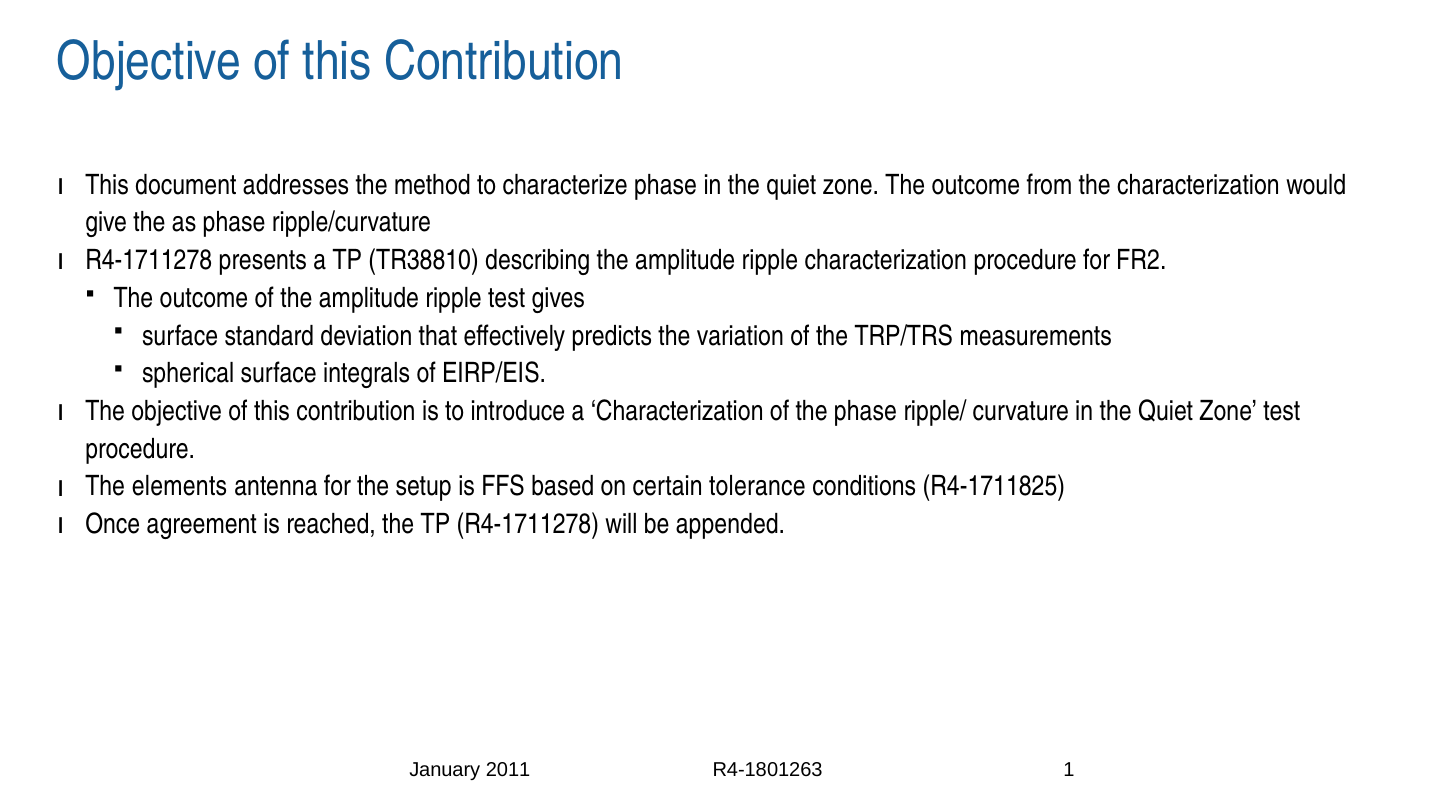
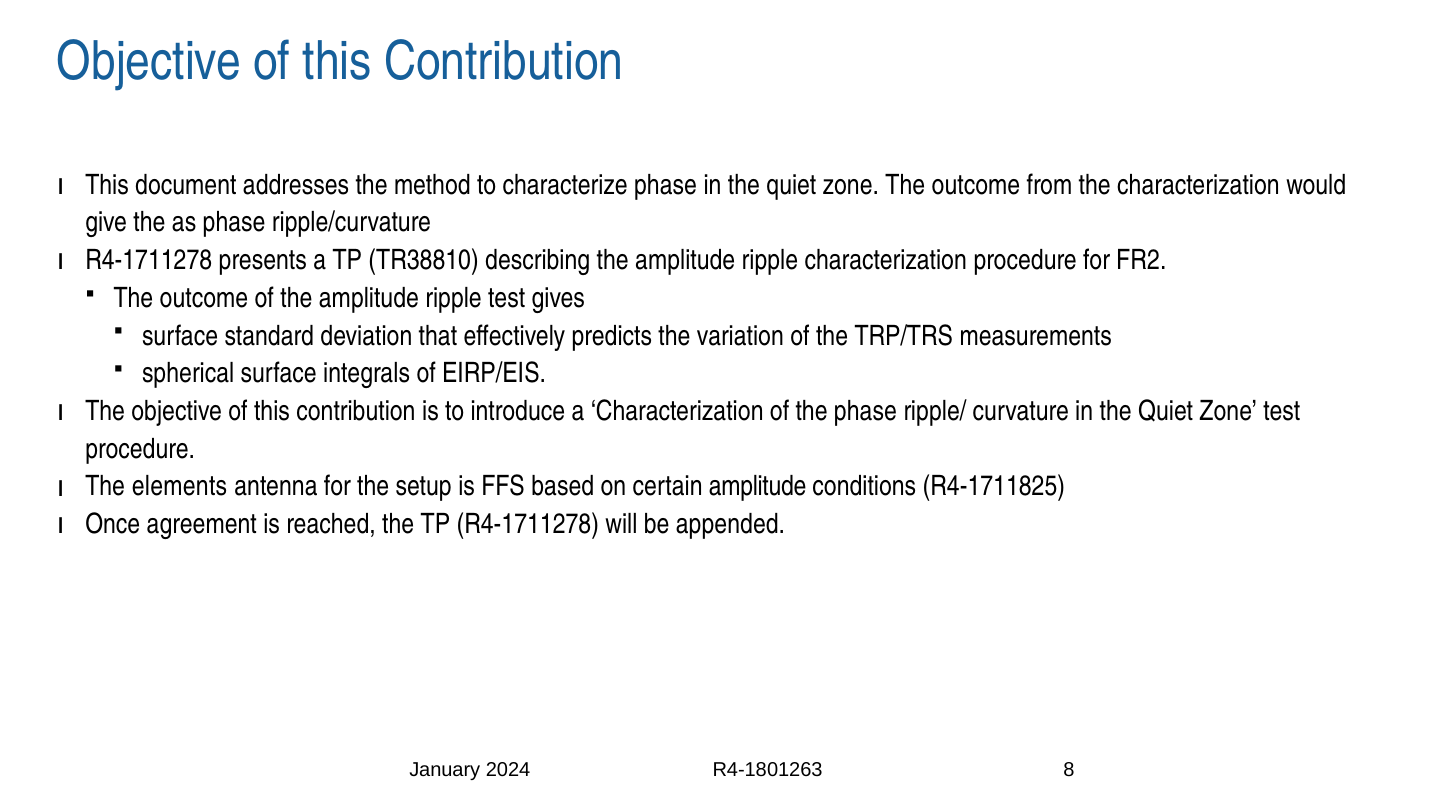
certain tolerance: tolerance -> amplitude (758, 487)
2011: 2011 -> 2024 (508, 770)
1: 1 -> 8 (1069, 770)
